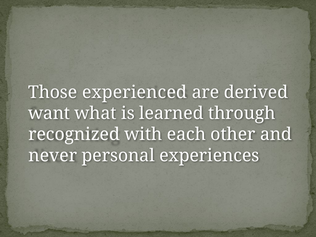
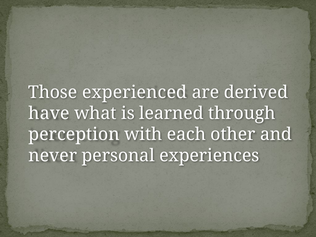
want: want -> have (49, 113)
recognized: recognized -> perception (74, 134)
